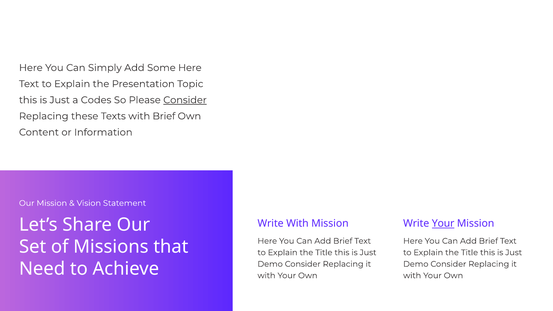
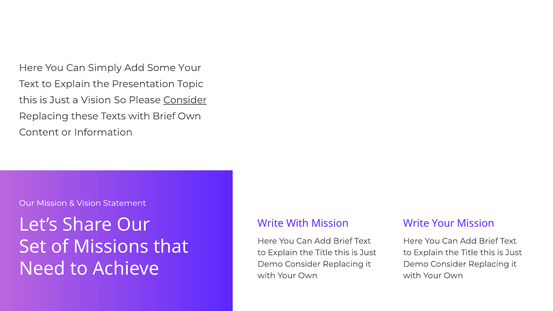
Some Here: Here -> Your (190, 68)
a Codes: Codes -> Vision (96, 100)
Your underline: present -> none (443, 223)
